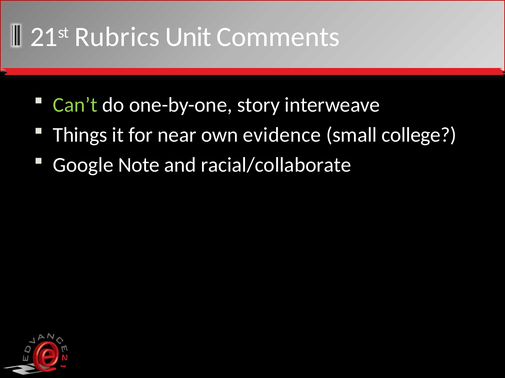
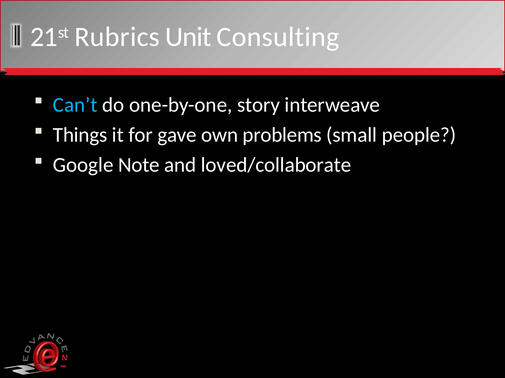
Comments: Comments -> Consulting (278, 37)
Can’t colour: light green -> light blue (75, 105)
near: near -> gave (177, 135)
evidence: evidence -> problems (282, 135)
college: college -> people (419, 135)
racial/collaborate: racial/collaborate -> loved/collaborate (276, 165)
